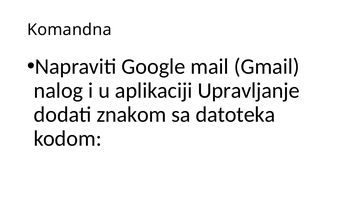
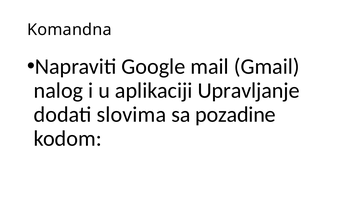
znakom: znakom -> slovima (131, 114)
datoteka: datoteka -> pozadine (235, 114)
